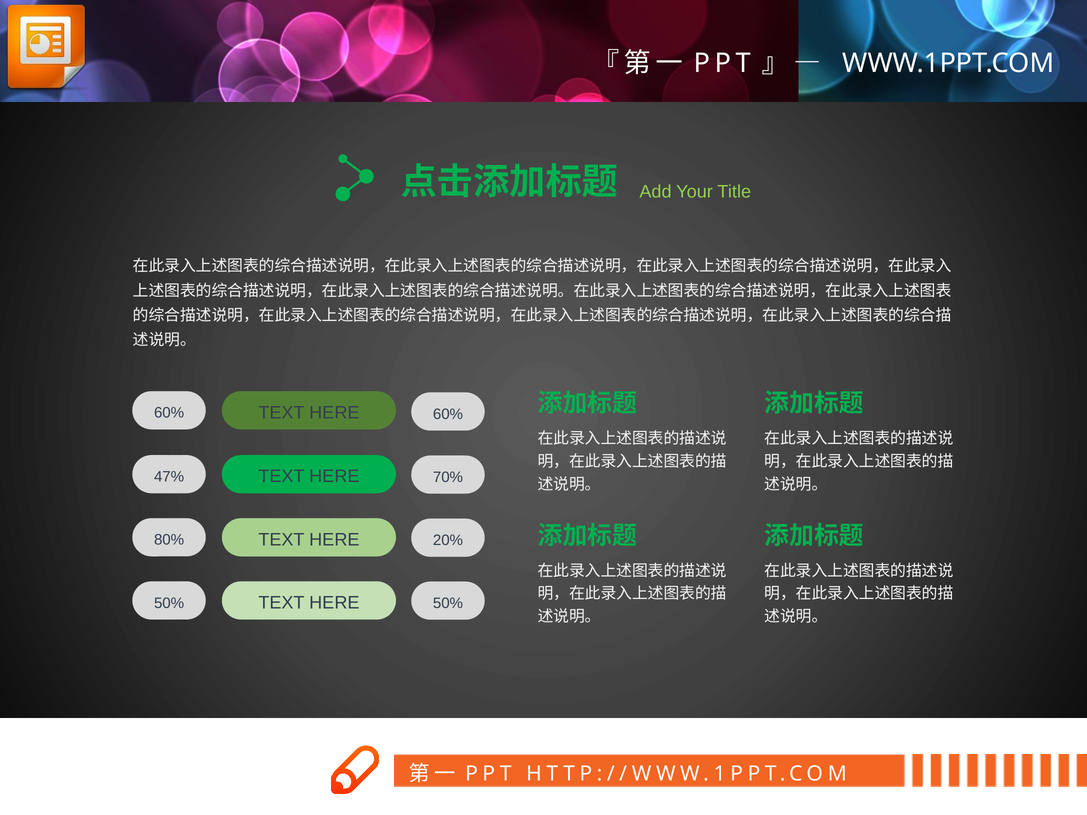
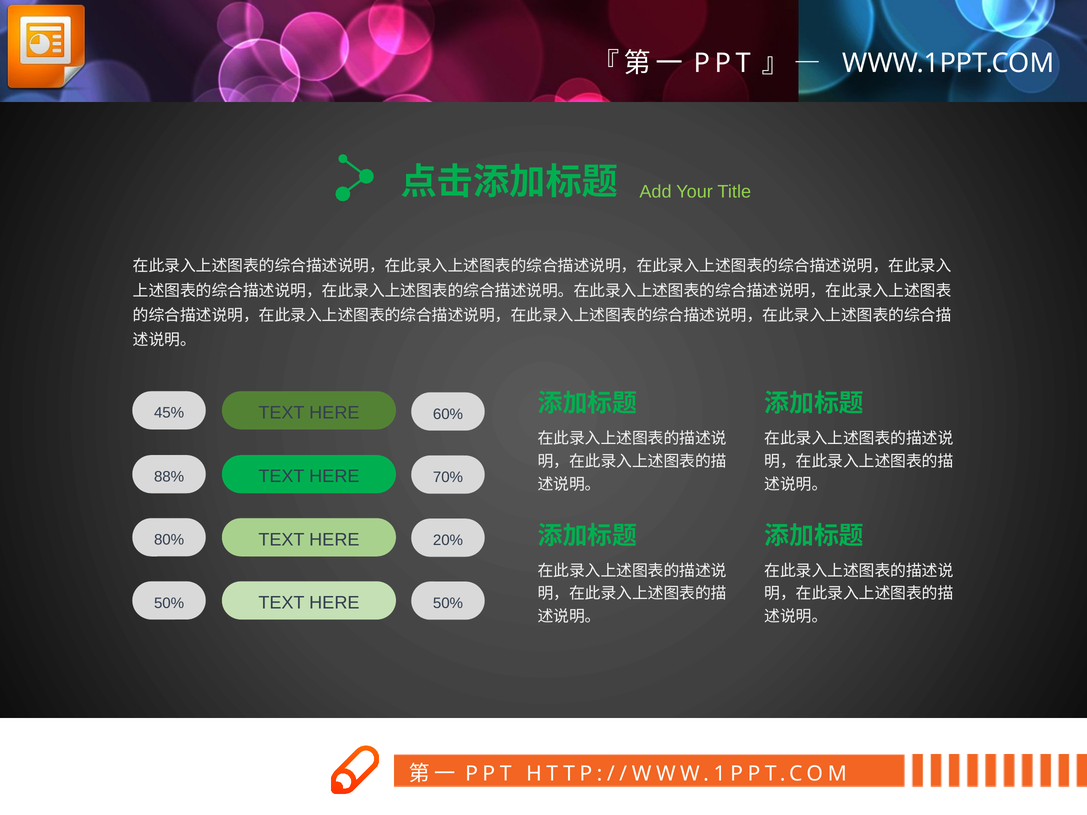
60%: 60% -> 45% (169, 413)
47%: 47% -> 88% (169, 477)
